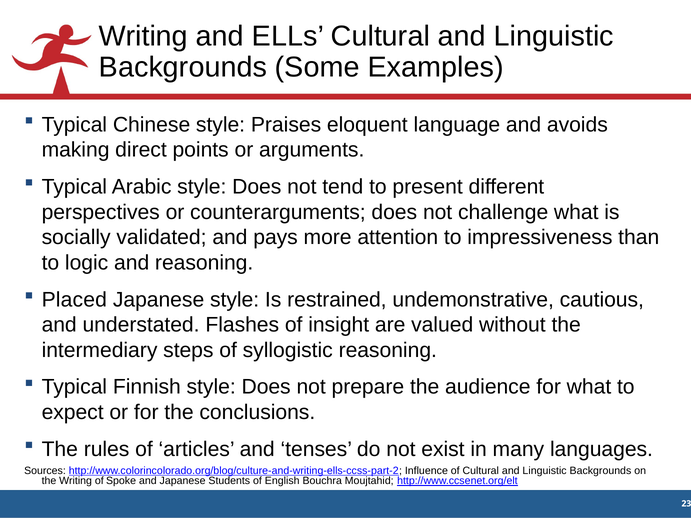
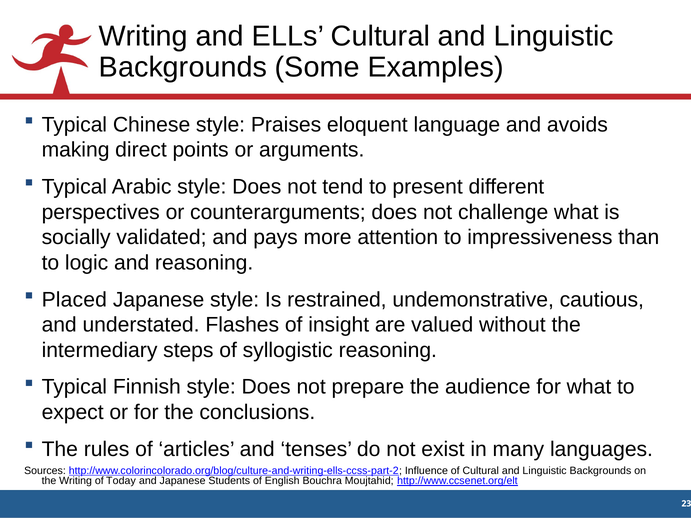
Spoke: Spoke -> Today (121, 481)
